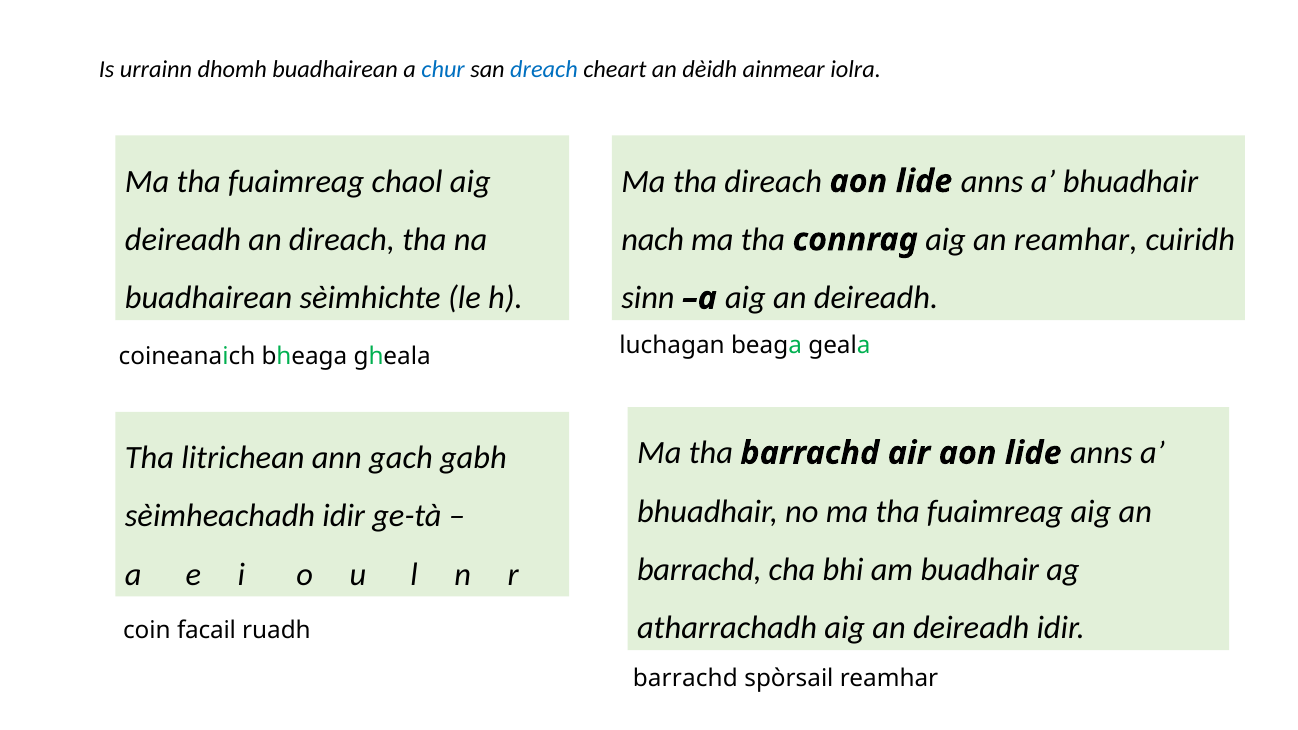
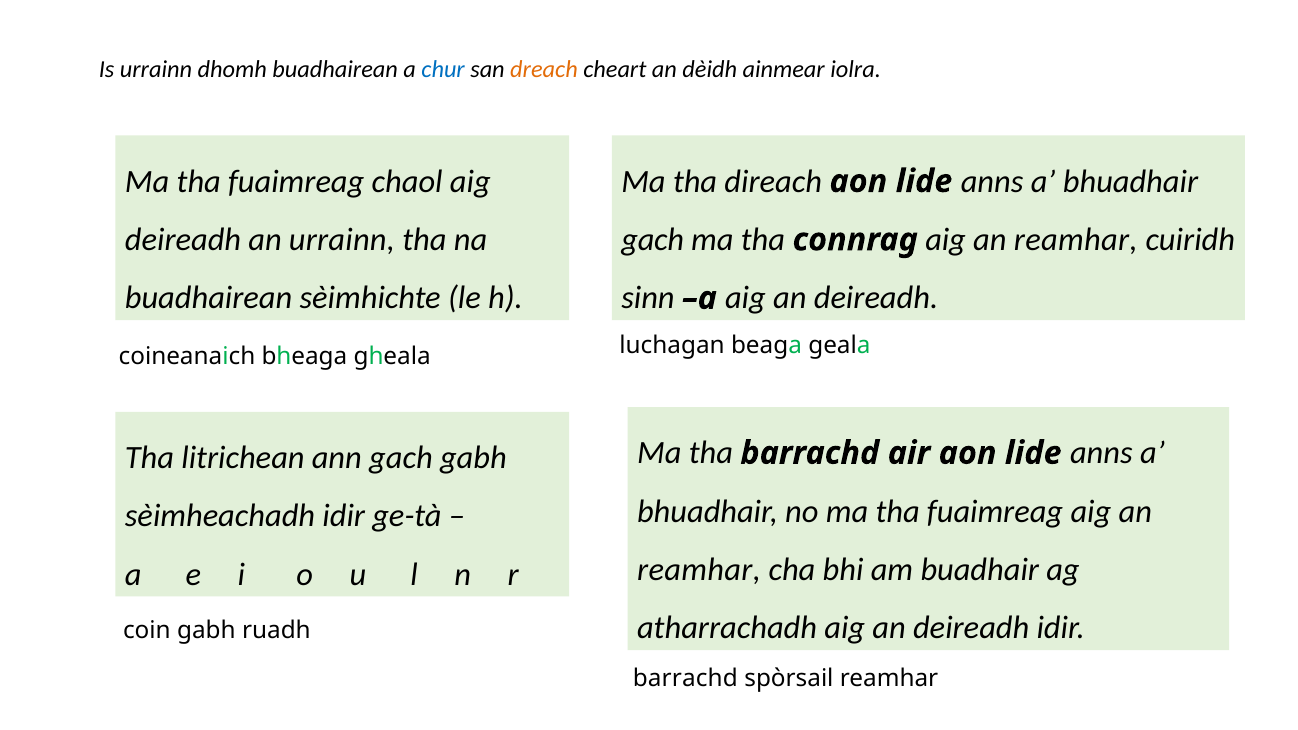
dreach colour: blue -> orange (544, 69)
an direach: direach -> urrainn (342, 240)
nach: nach -> gach (653, 240)
barrachd: barrachd -> reamhar (699, 570)
coin facail: facail -> gabh (206, 631)
